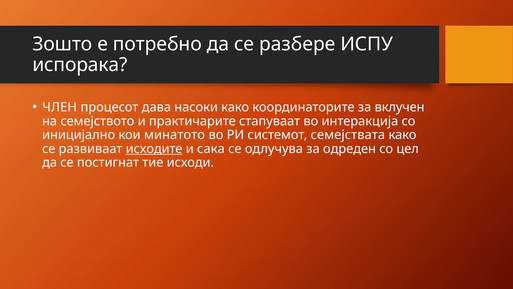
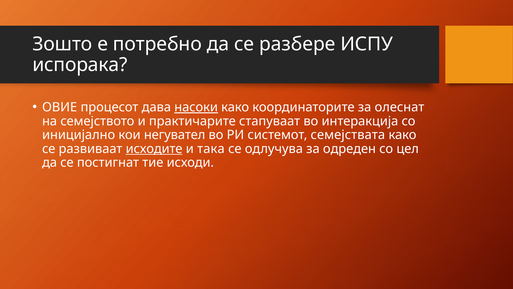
ЧЛЕН: ЧЛЕН -> ОВИЕ (60, 107)
насоки underline: none -> present (196, 107)
вклучен: вклучен -> олеснат (399, 107)
минатото: минатото -> негувател (175, 135)
сака: сака -> така (211, 149)
